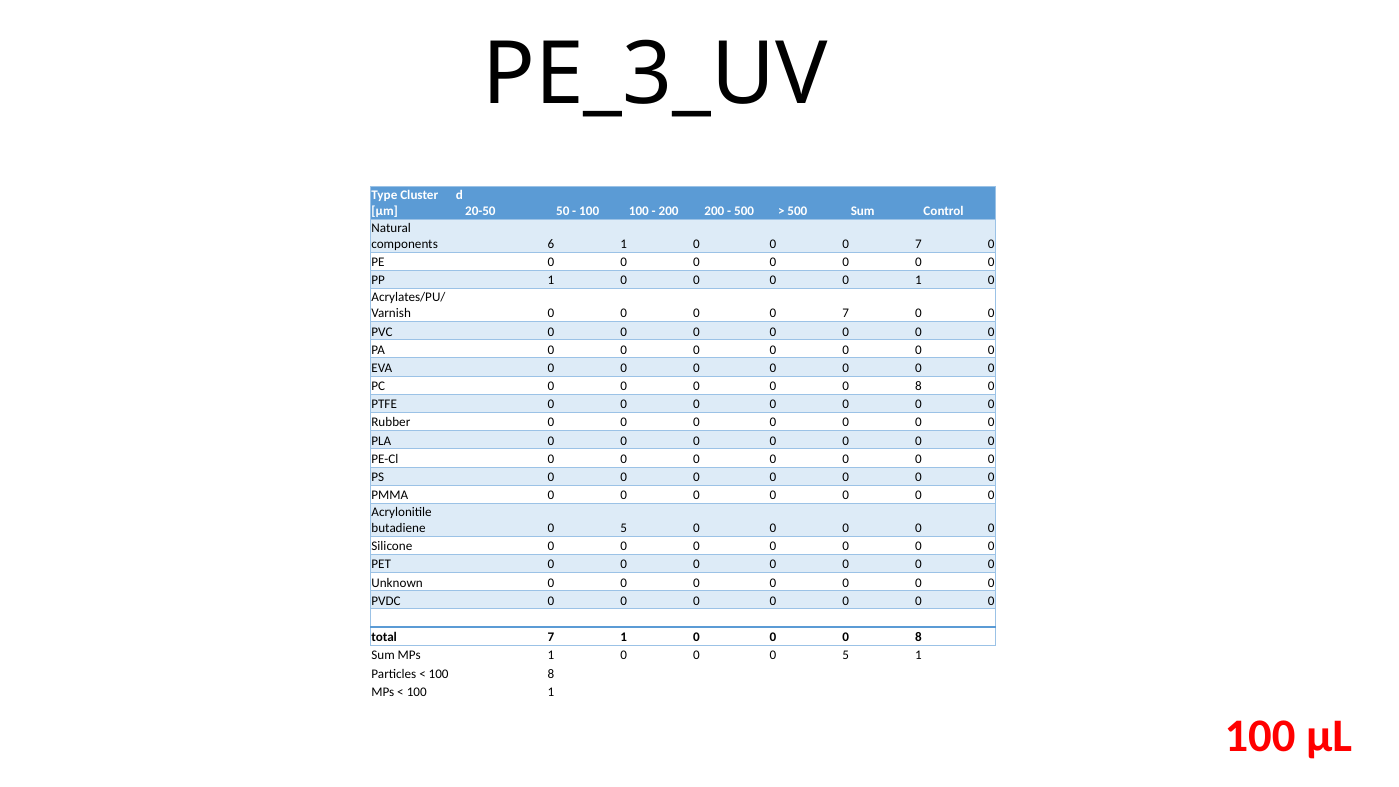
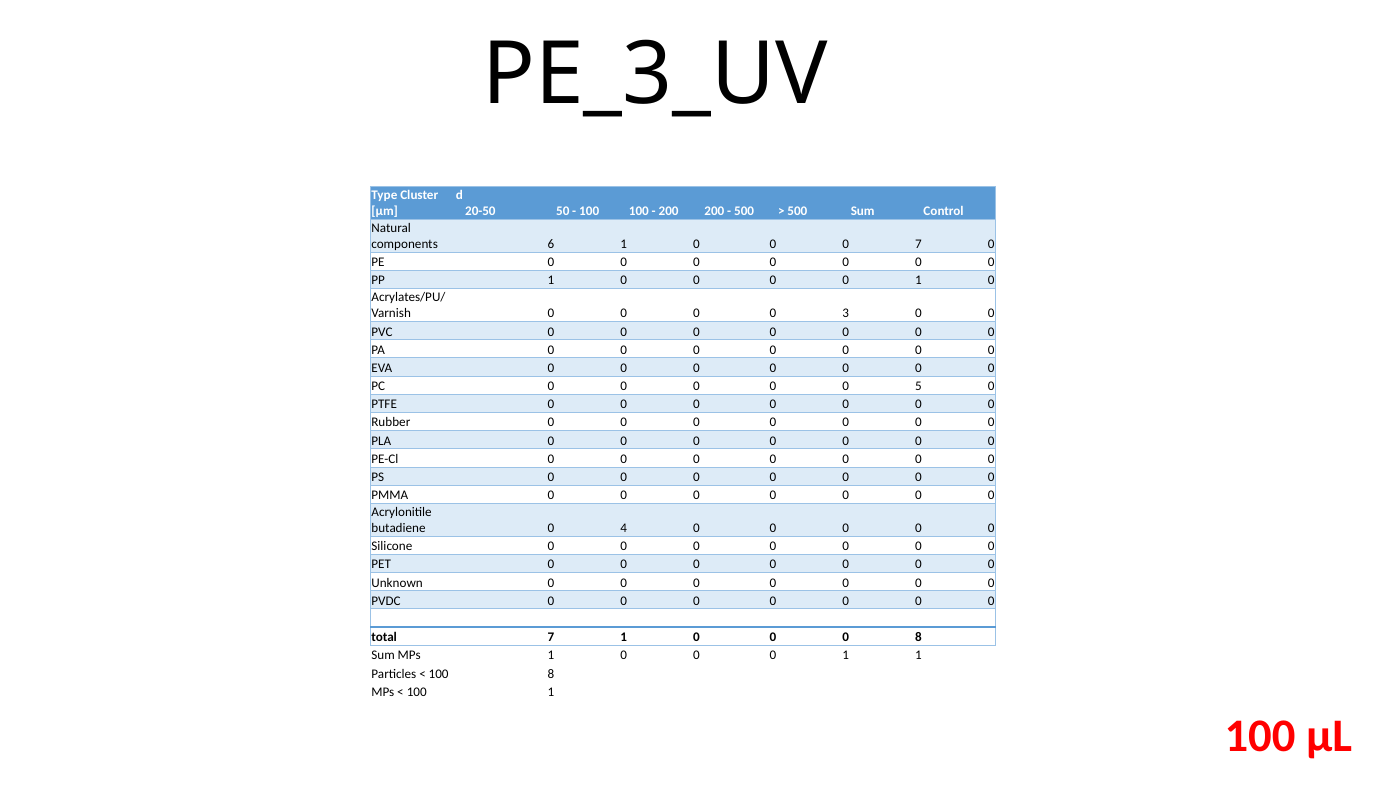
7: 7 -> 3 (846, 314)
8: 8 -> 5 (918, 386)
butadiene 0 5: 5 -> 4 (624, 528)
5: 5 -> 1 (846, 655)
